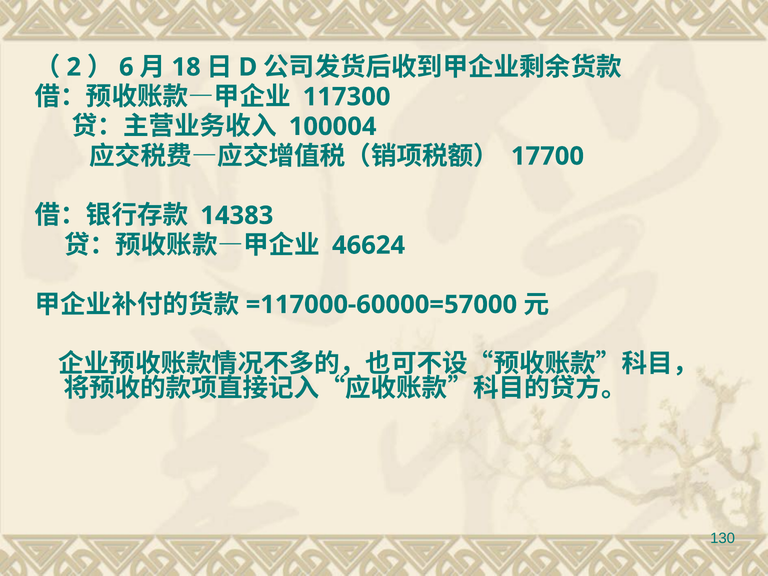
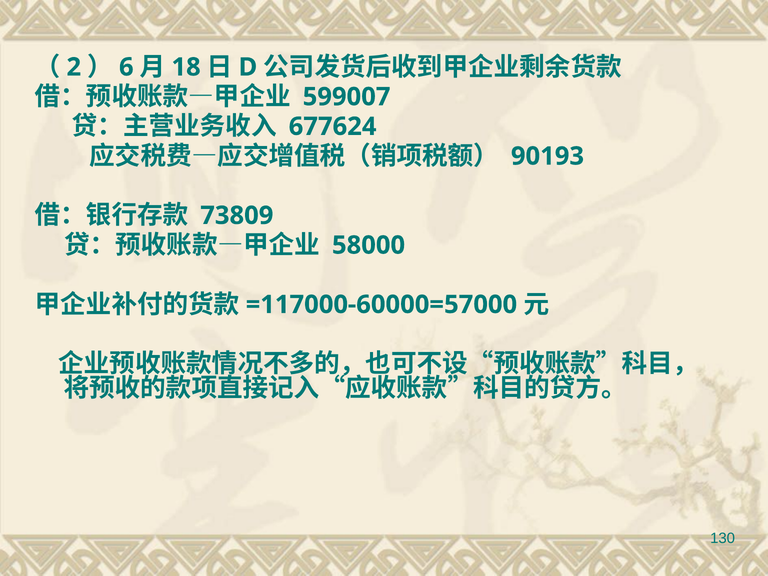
117300: 117300 -> 599007 (347, 97)
100004: 100004 -> 677624 (333, 126)
17700: 17700 -> 90193 (547, 156)
14383: 14383 -> 73809 (237, 216)
46624: 46624 -> 58000 (369, 245)
